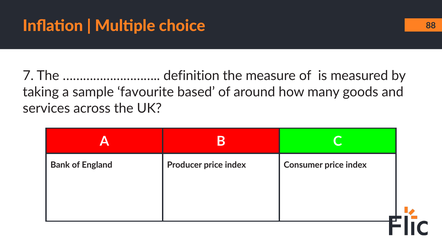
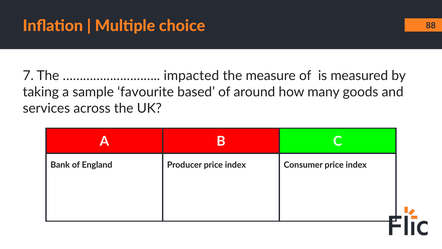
definition: definition -> impacted (191, 76)
